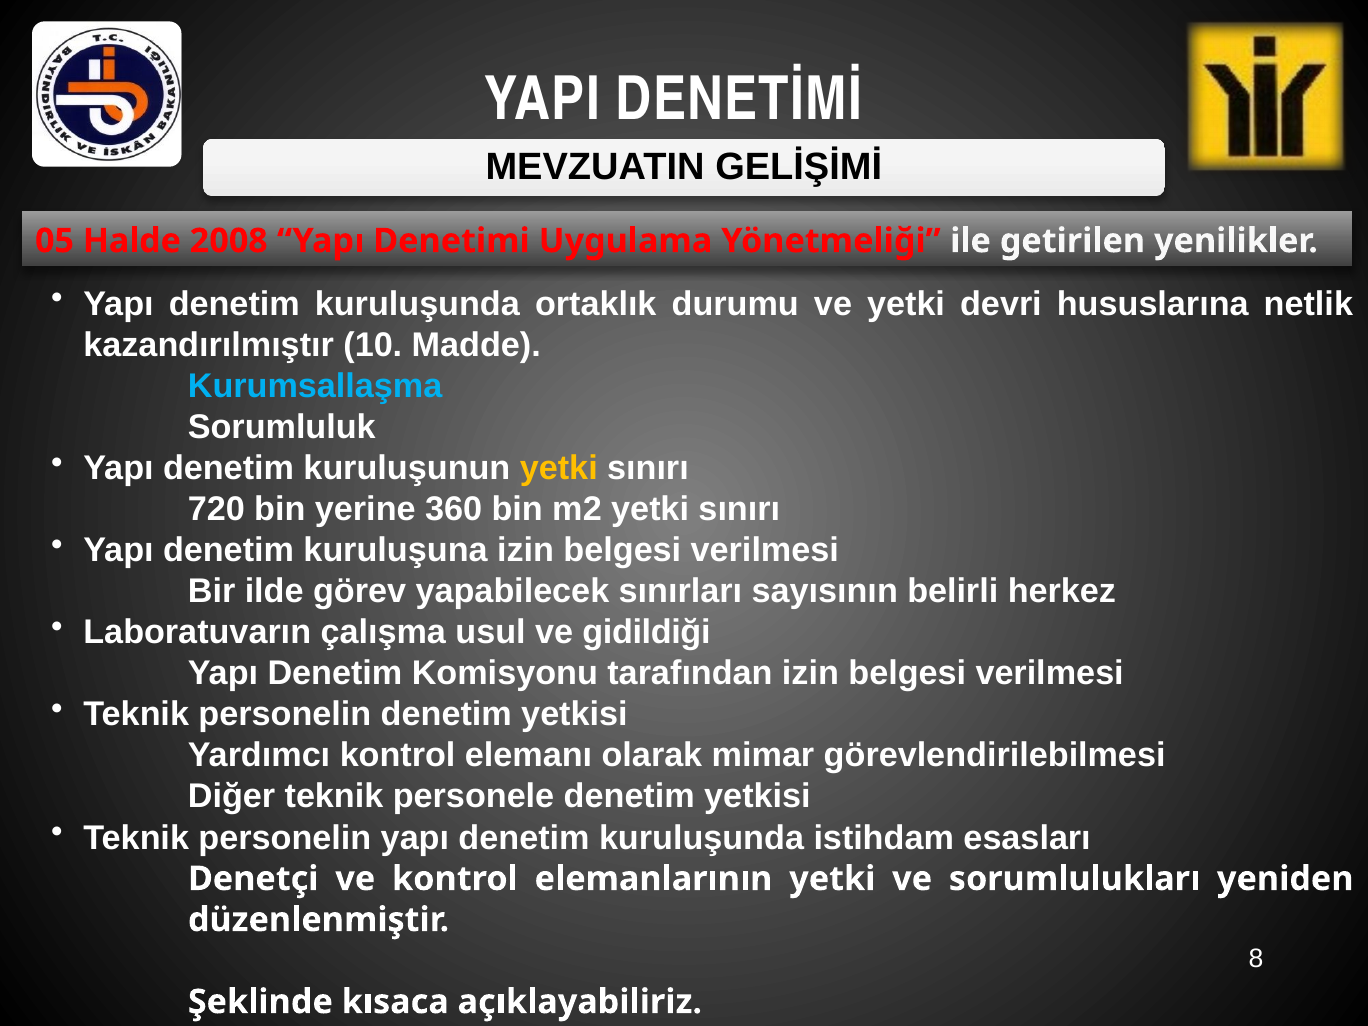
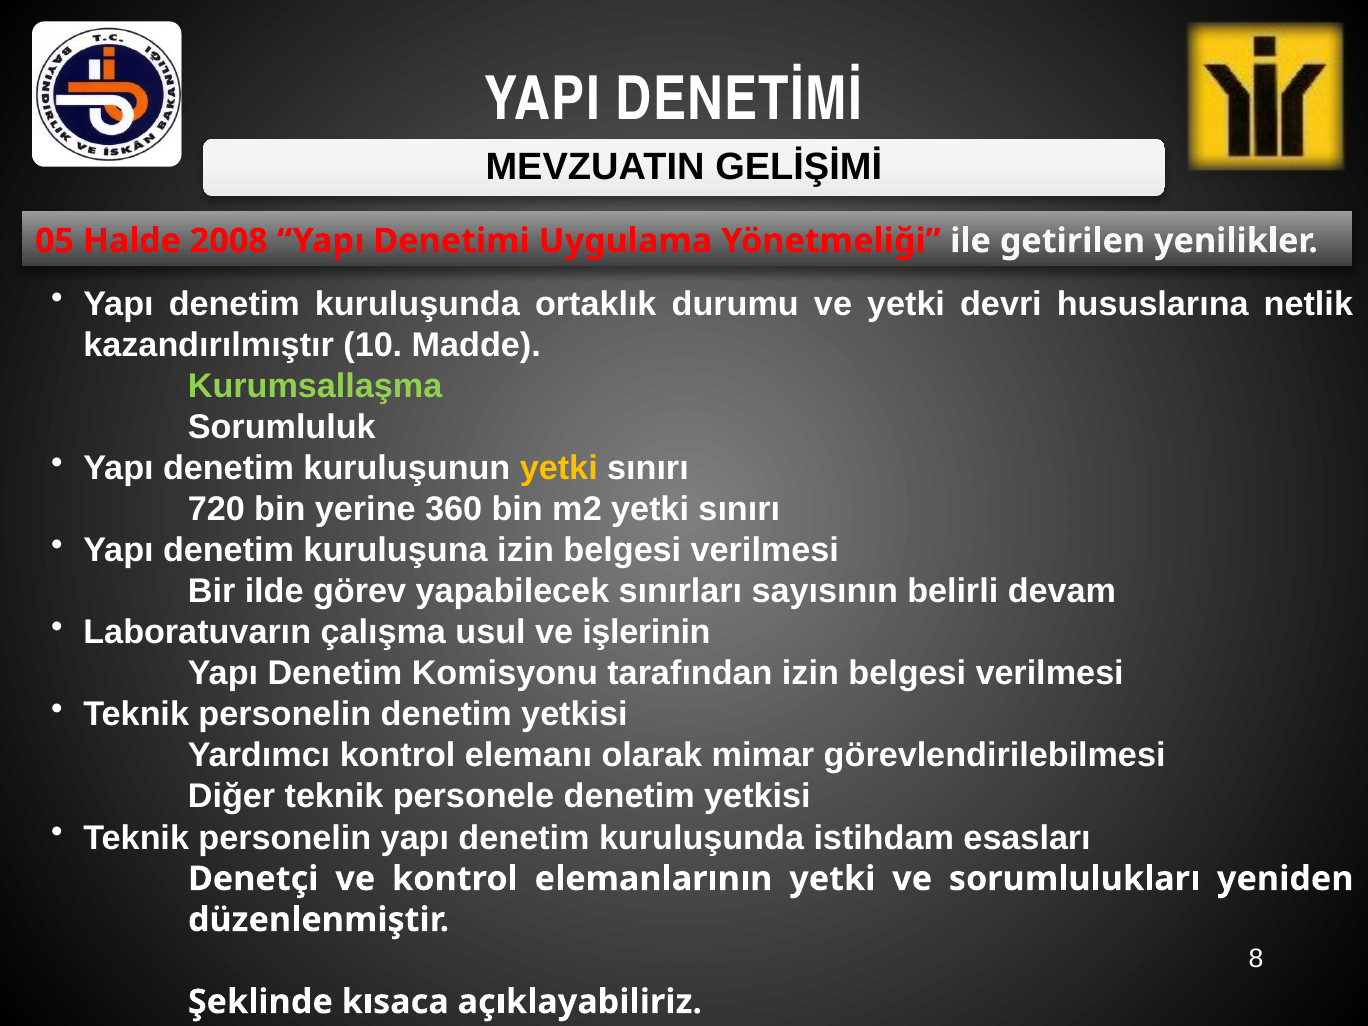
Kurumsallaşma colour: light blue -> light green (315, 386)
herkez: herkez -> devam (1062, 591)
gidildiği: gidildiği -> işlerinin (646, 633)
